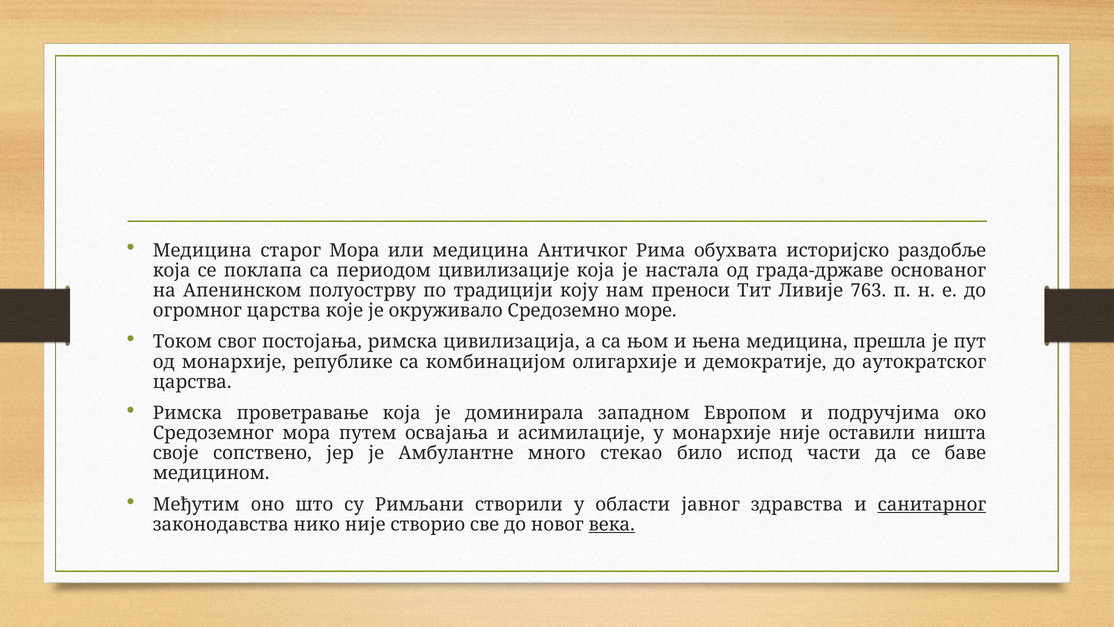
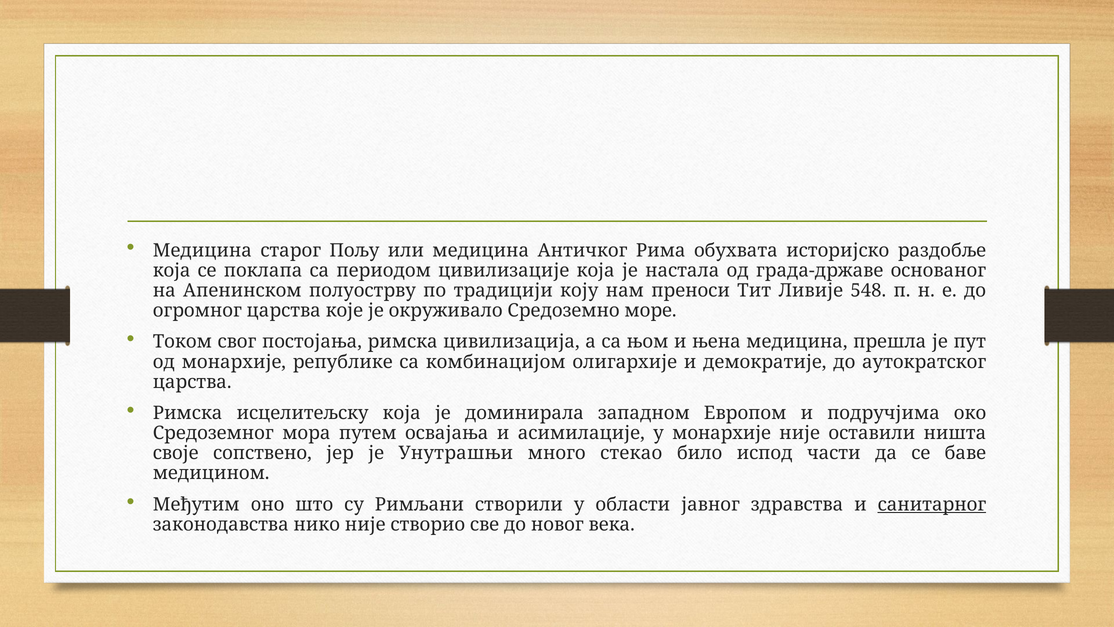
старог Мора: Мора -> Пољу (354, 250)
763: 763 -> 548 (868, 290)
проветравање: проветравање -> исцелитељску (303, 413)
Амбулантне: Амбулантне -> Унутрашњи (456, 453)
века underline: present -> none (612, 524)
